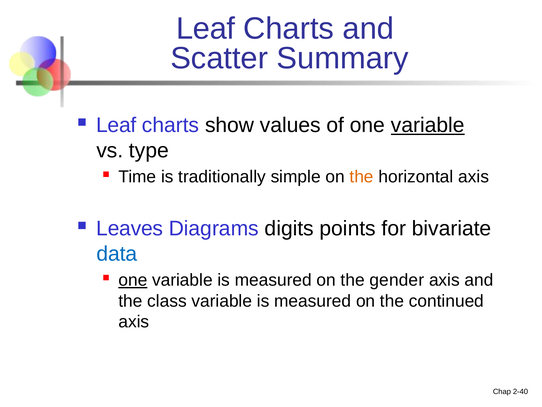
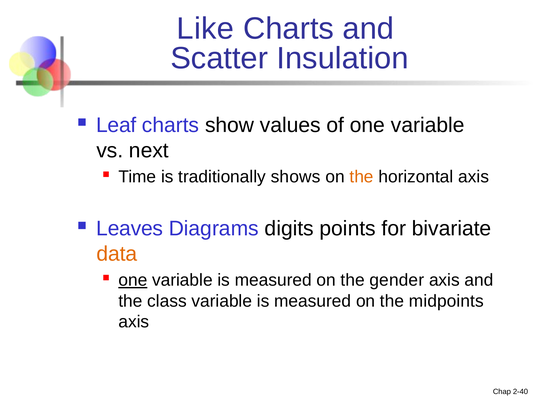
Leaf: Leaf -> Like (205, 29)
Summary: Summary -> Insulation (343, 58)
variable underline: present -> none (428, 125)
type: type -> next (149, 150)
simple: simple -> shows (296, 177)
data colour: blue -> orange (117, 254)
continued: continued -> midpoints (446, 301)
